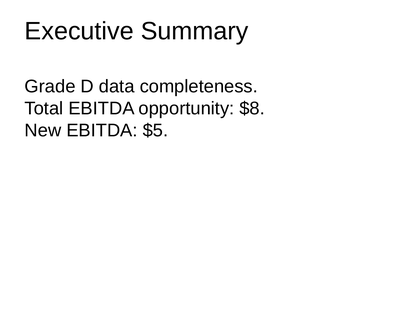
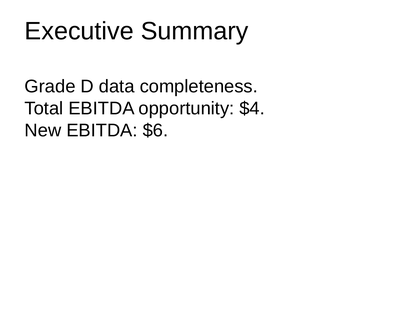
$8: $8 -> $4 (252, 108)
$5: $5 -> $6 (155, 130)
